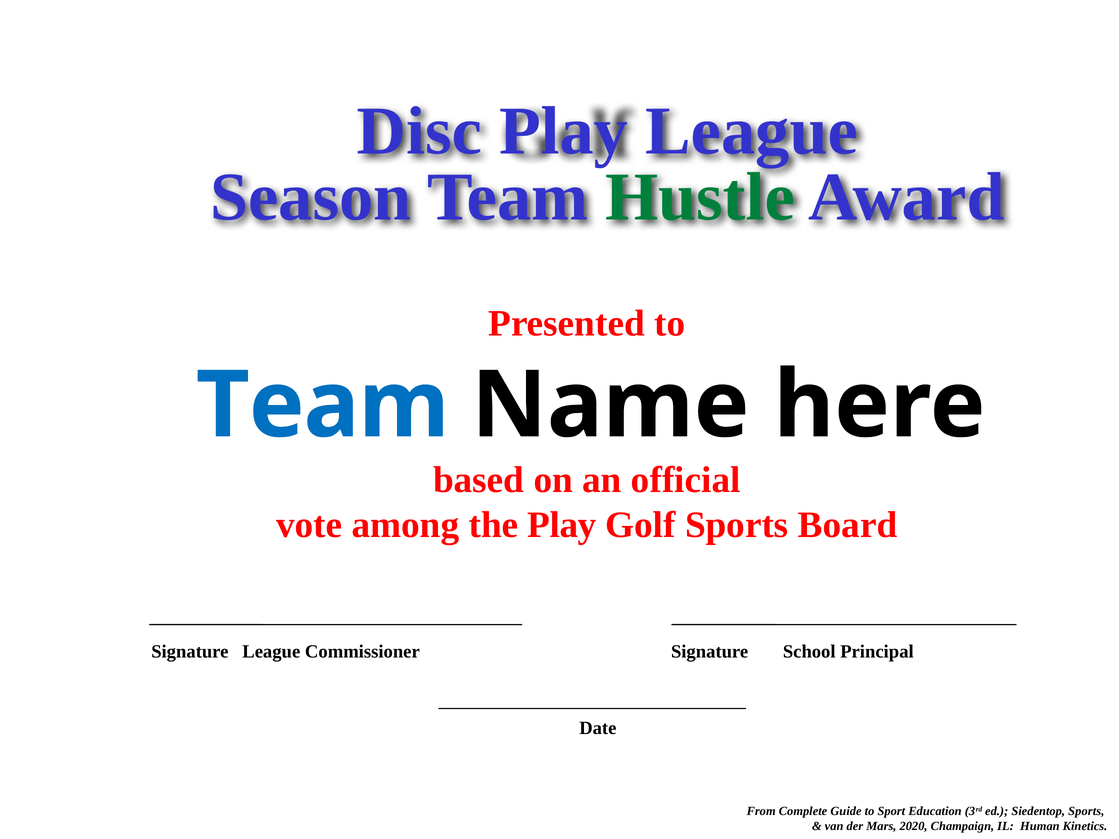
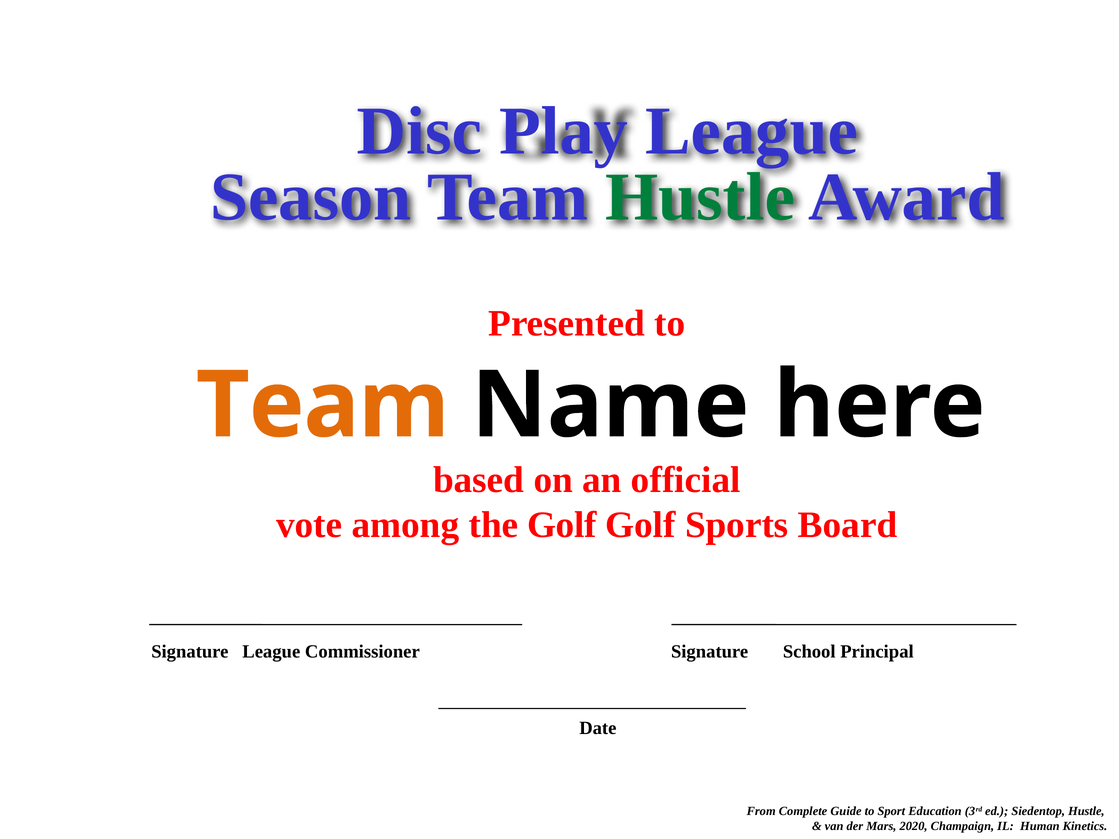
Team colour: blue -> orange (323, 406)
the Play: Play -> Golf (562, 525)
Siedentop Sports: Sports -> Hustle (1086, 812)
